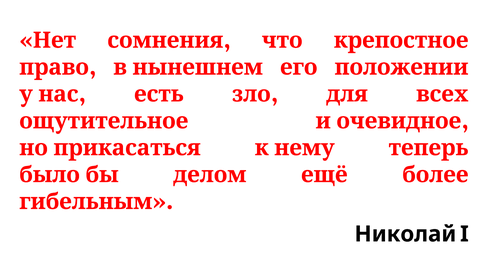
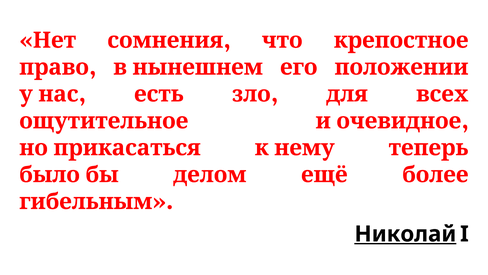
Николай underline: none -> present (405, 234)
